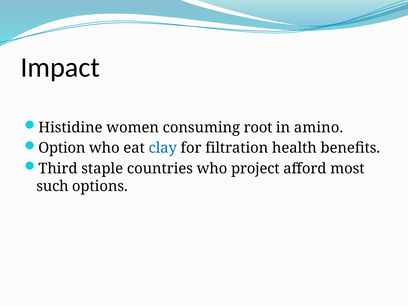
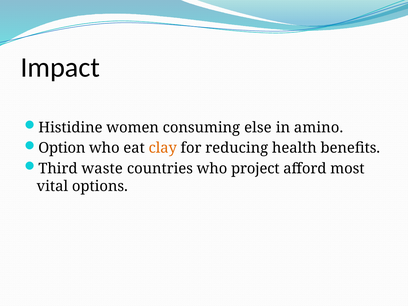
root: root -> else (258, 127)
clay colour: blue -> orange (163, 148)
filtration: filtration -> reducing (237, 148)
staple: staple -> waste (102, 169)
such: such -> vital (52, 186)
